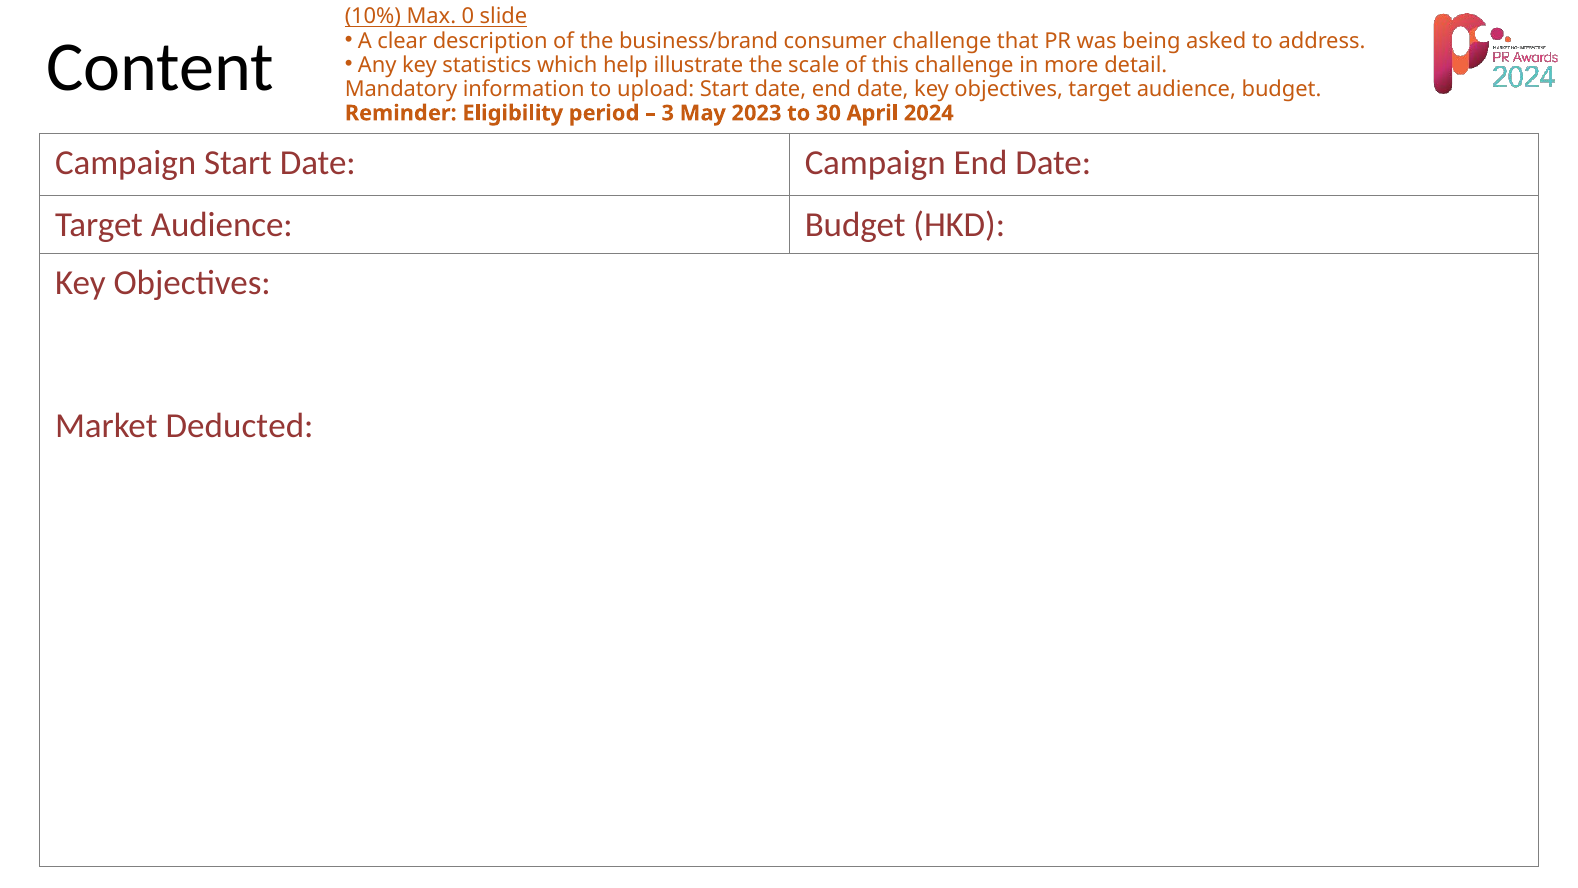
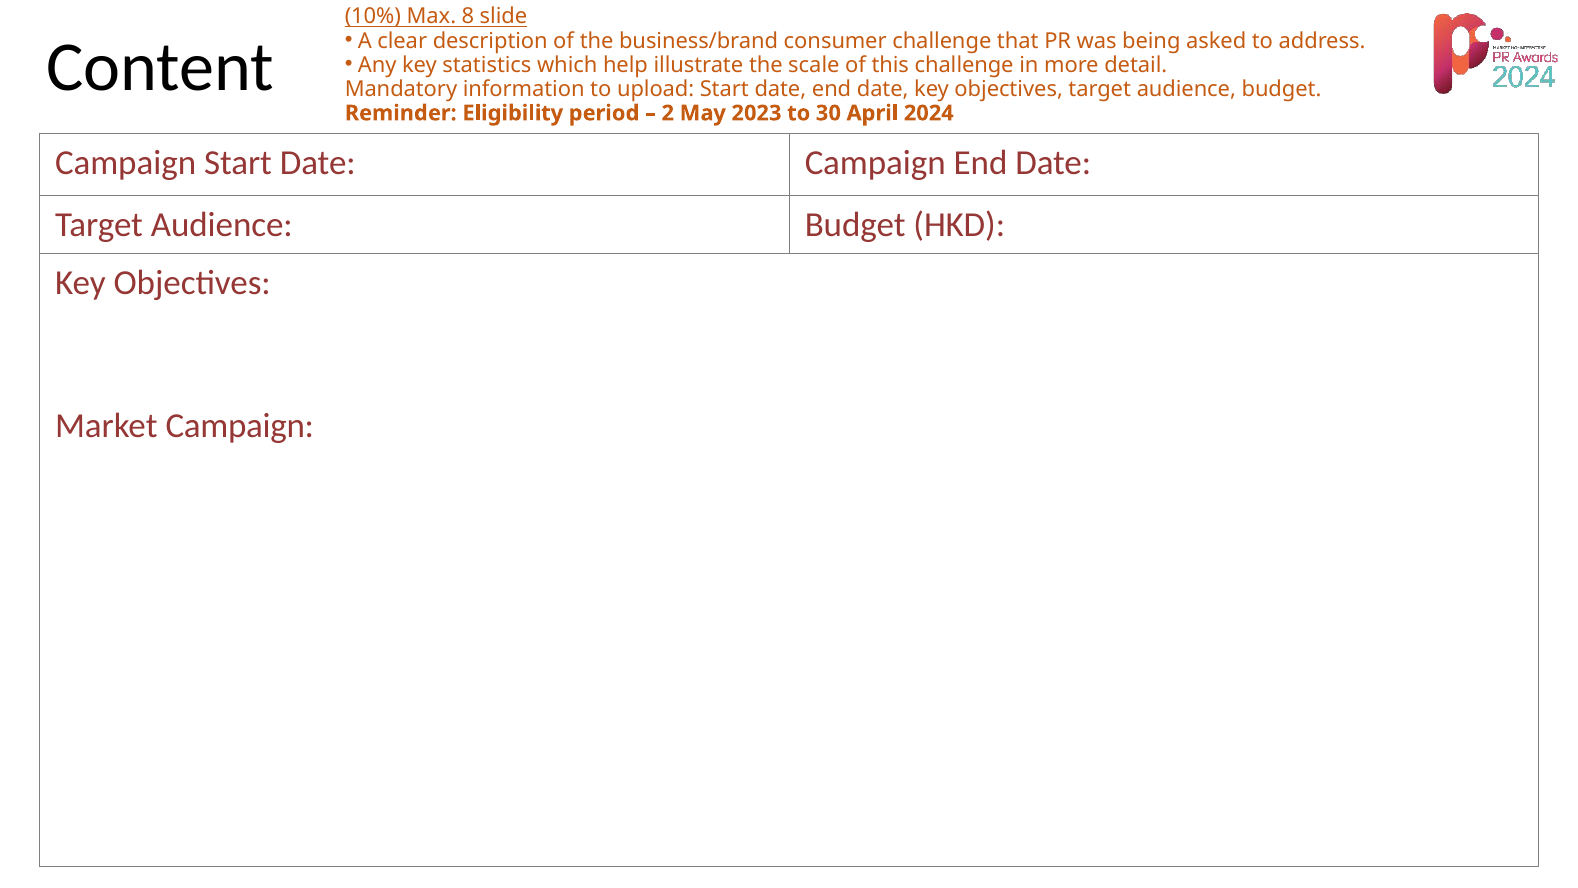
0: 0 -> 8 (468, 17)
3: 3 -> 2 (668, 113)
Market Deducted: Deducted -> Campaign (240, 426)
